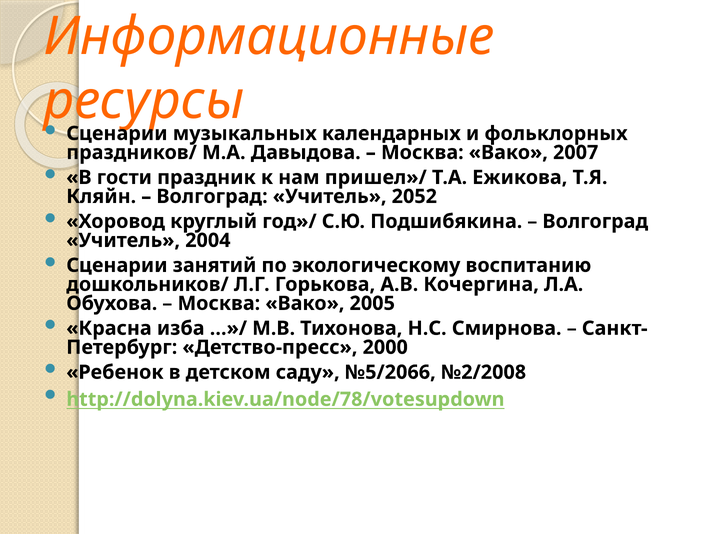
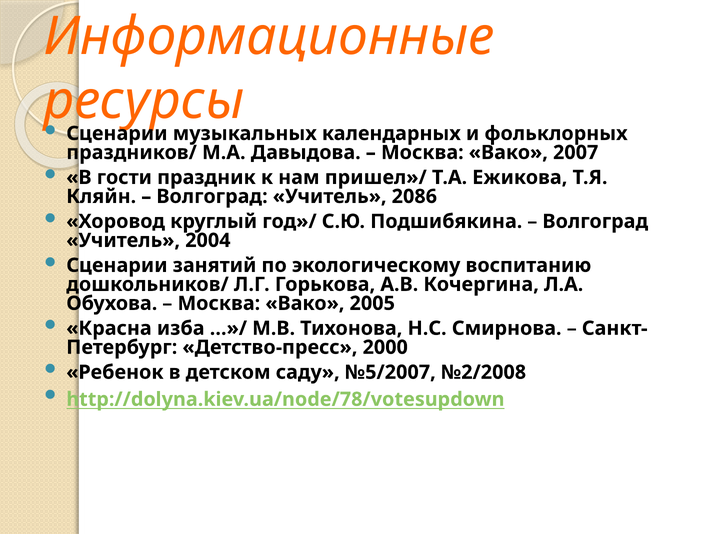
2052: 2052 -> 2086 (414, 196)
№5/2066: №5/2066 -> №5/2007 (390, 372)
